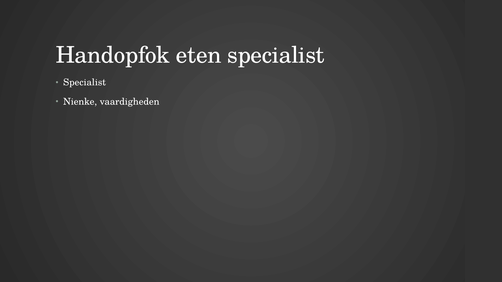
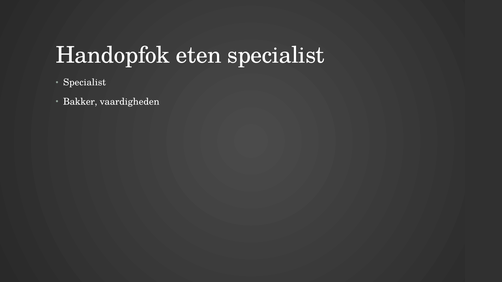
Nienke: Nienke -> Bakker (80, 102)
